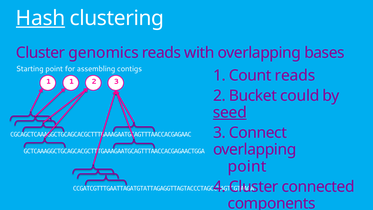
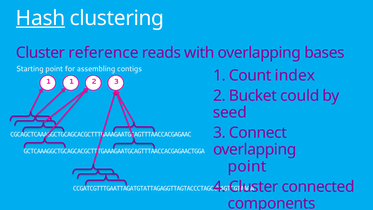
genomics: genomics -> reference (104, 53)
Count reads: reads -> index (295, 75)
seed underline: present -> none (230, 112)
